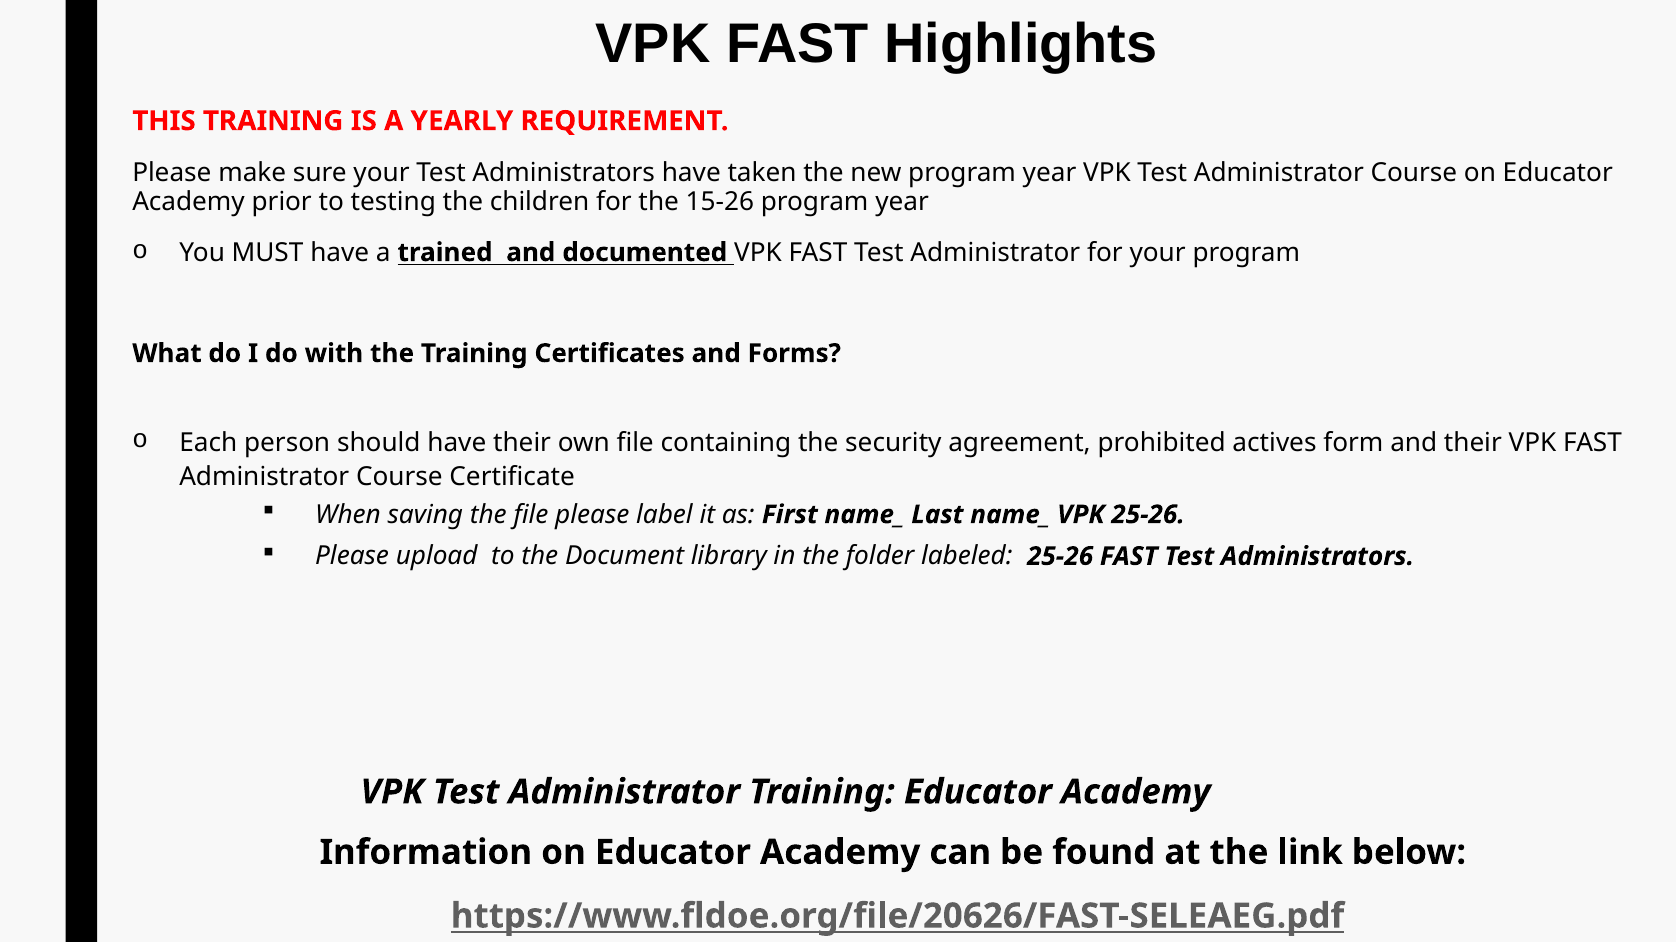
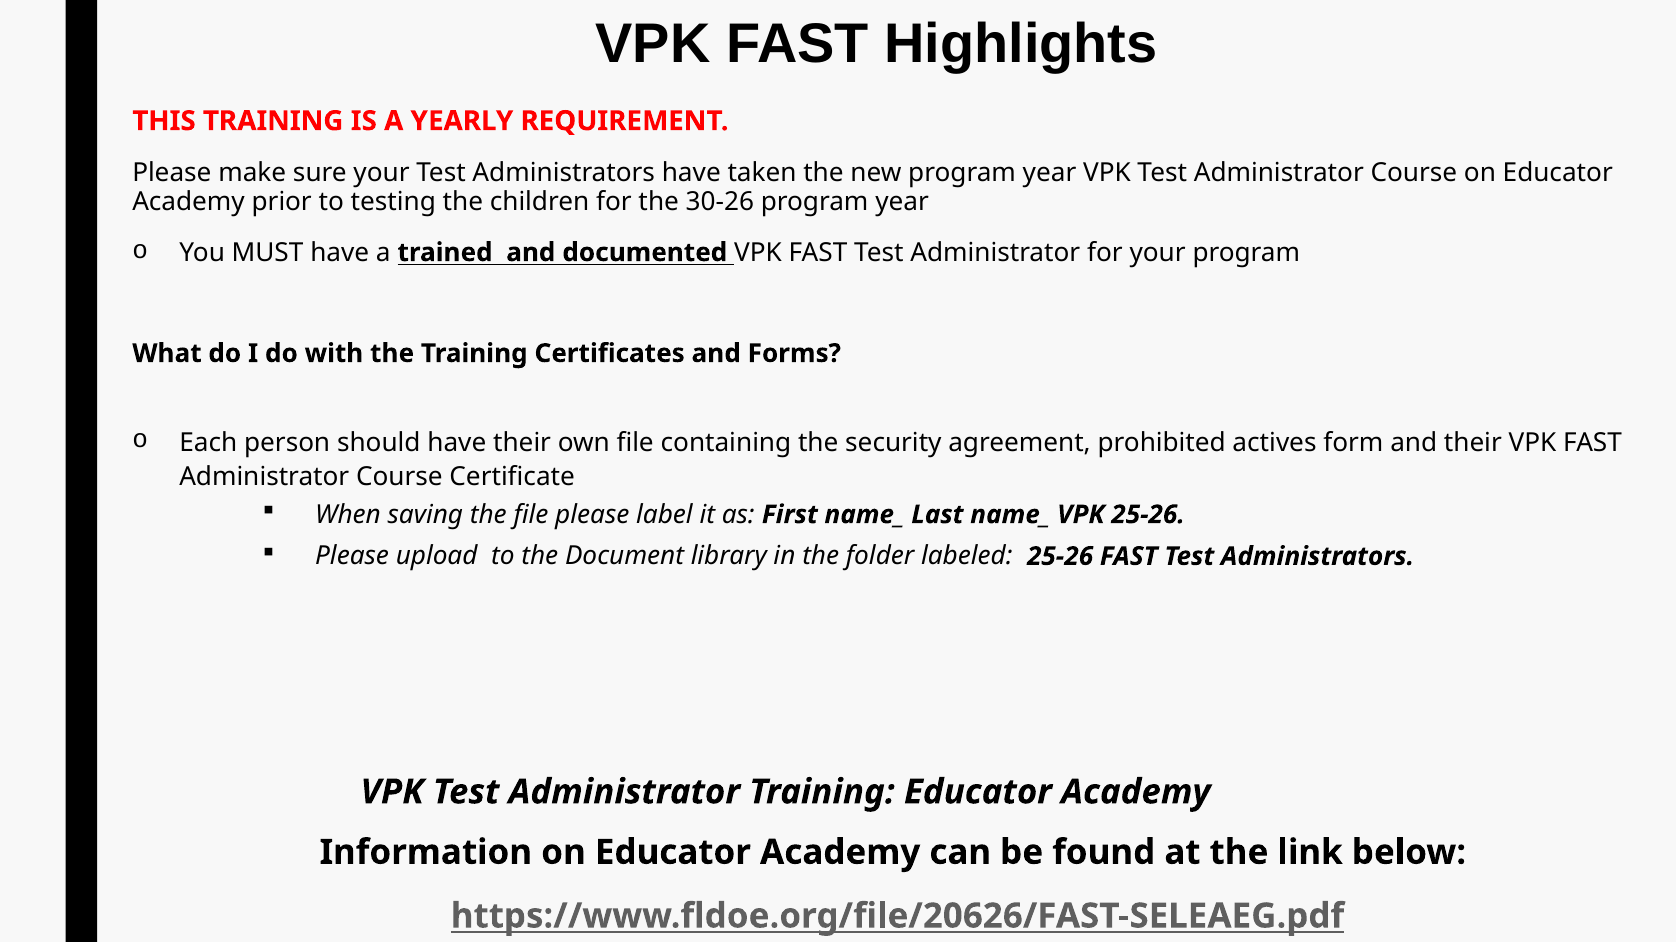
15-26: 15-26 -> 30-26 (720, 202)
